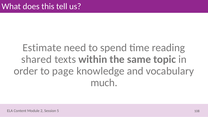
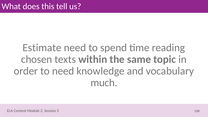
shared: shared -> chosen (37, 59)
to page: page -> need (63, 71)
